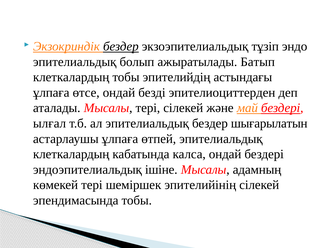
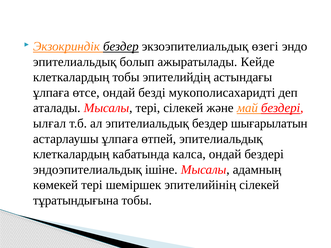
тұзіп: тұзіп -> өзегі (265, 46)
Батып: Батып -> Кейде (258, 62)
эпителиоциттерден: эпителиоциттерден -> мукополисахаридті (222, 93)
эпендимасында: эпендимасында -> тұратындығына (76, 201)
